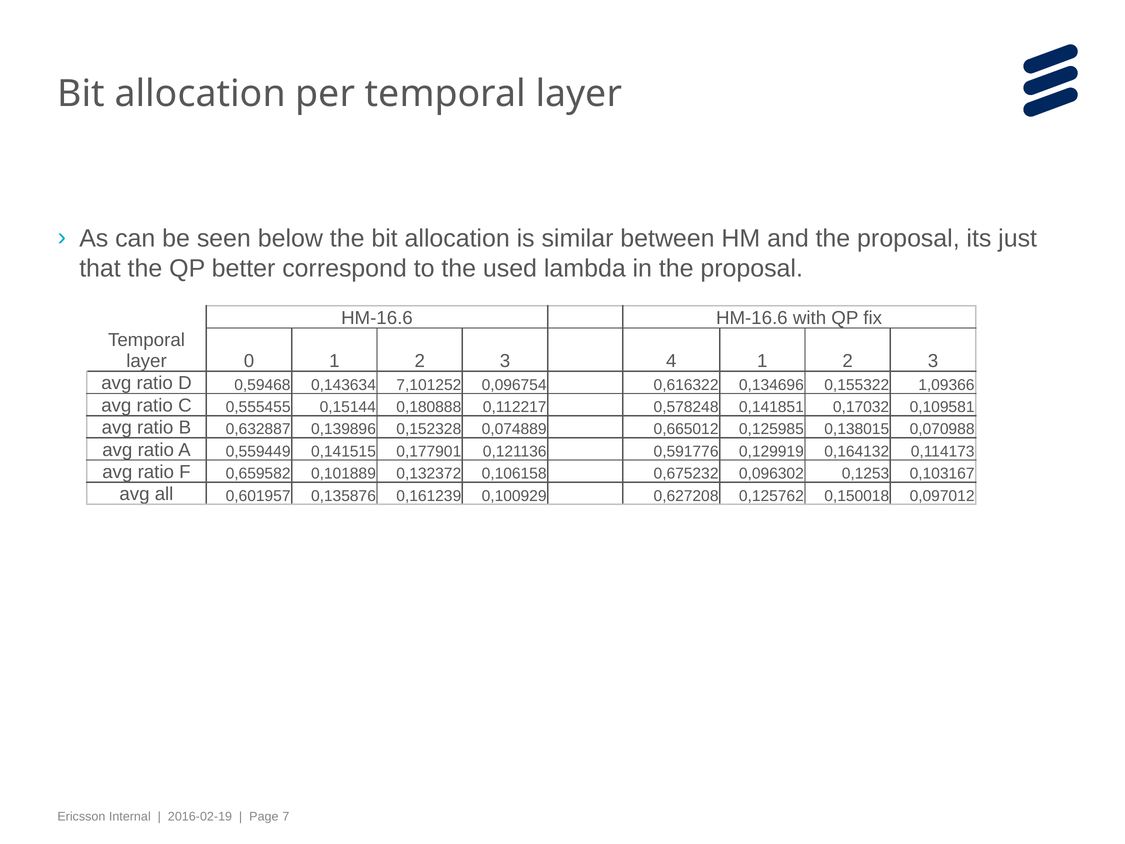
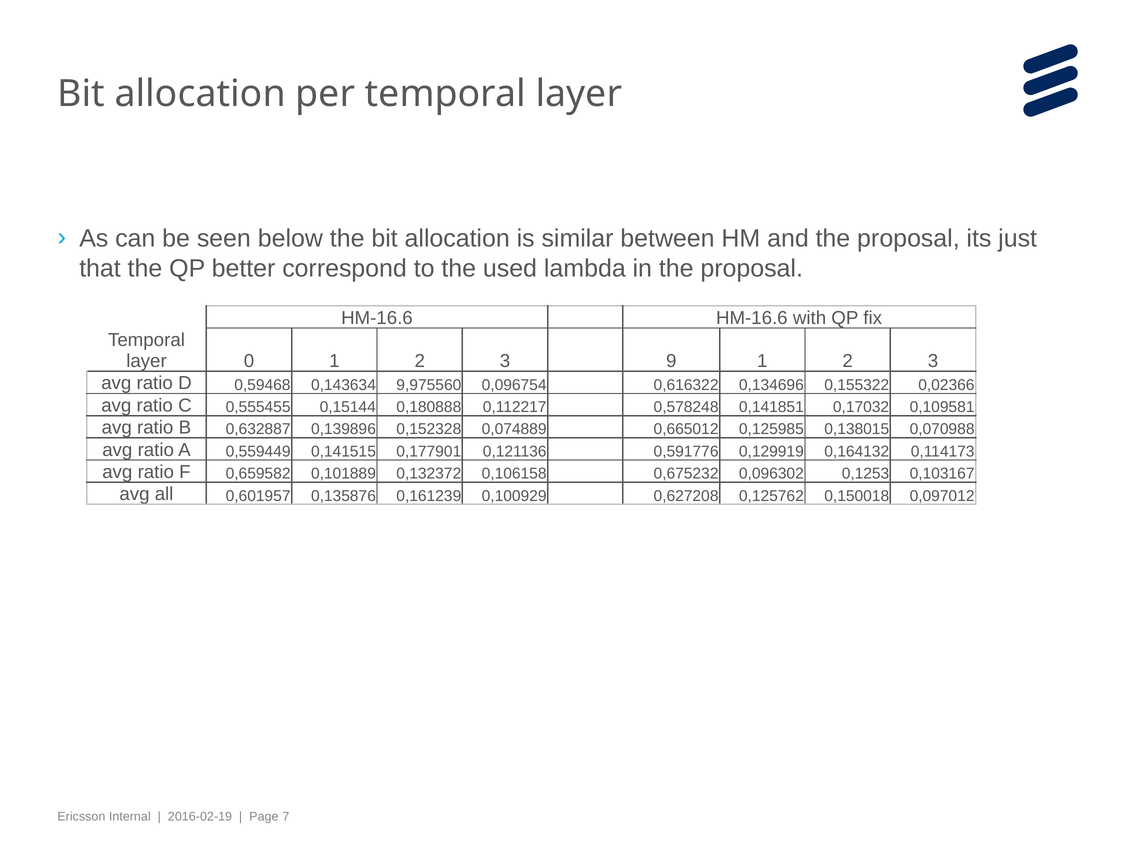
4: 4 -> 9 (671, 361)
7,101252: 7,101252 -> 9,975560 (429, 385)
1,09366: 1,09366 -> 0,02366 (946, 385)
